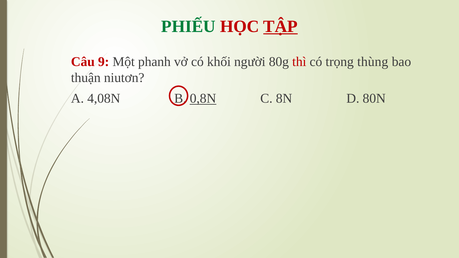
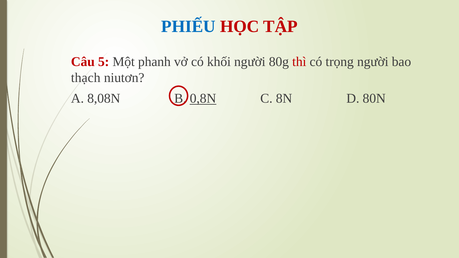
PHIẾU colour: green -> blue (188, 26)
TẬP underline: present -> none (280, 26)
9: 9 -> 5 (104, 62)
trọng thùng: thùng -> người (373, 62)
thuận: thuận -> thạch (86, 78)
4,08N: 4,08N -> 8,08N (104, 99)
